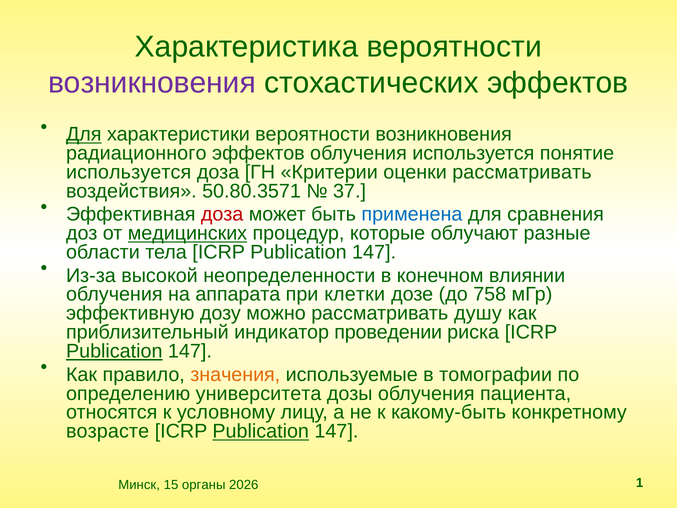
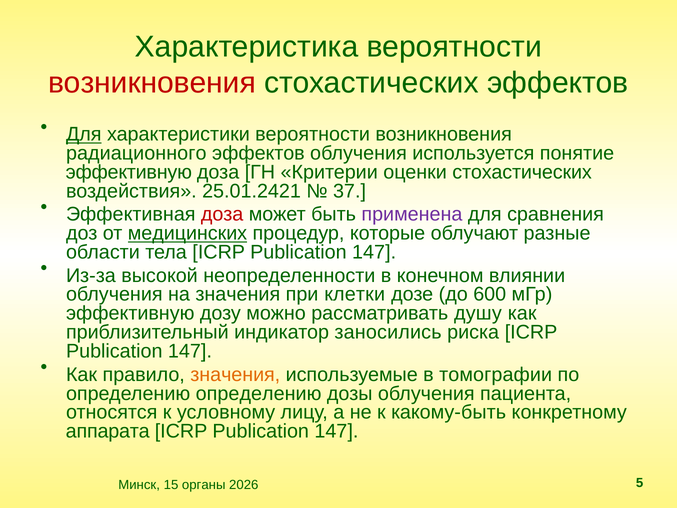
возникновения colour: purple -> red (152, 83)
используется: используется -> эффективную (129, 172)
оценки рассматривать: рассматривать -> стохастических (522, 172)
50.80.3571: 50.80.3571 -> 25.01.2421 (252, 191)
применена colour: blue -> purple (412, 214)
на аппарата: аппарата -> значения (238, 294)
758: 758 -> 600 (490, 294)
проведении: проведении -> заносились (388, 332)
Publication underline: present -> none (114, 351)
определению университета: университета -> определению (259, 393)
возрасте: возрасте -> аппарата (108, 431)
Publication underline: present -> none (261, 431)
1: 1 -> 5 (640, 483)
